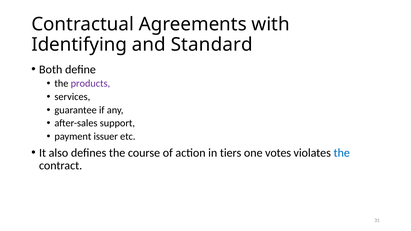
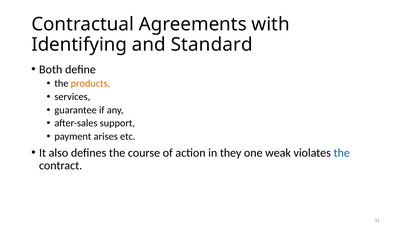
products colour: purple -> orange (90, 84)
issuer: issuer -> arises (106, 137)
tiers: tiers -> they (231, 153)
votes: votes -> weak (278, 153)
